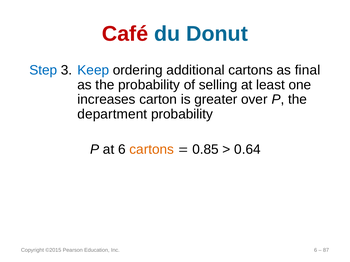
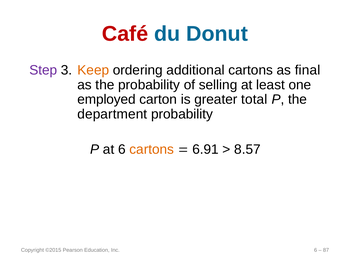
Step colour: blue -> purple (43, 70)
Keep colour: blue -> orange (93, 70)
increases: increases -> employed (107, 100)
over: over -> total (254, 100)
0.85: 0.85 -> 6.91 (206, 150)
0.64: 0.64 -> 8.57 (247, 150)
